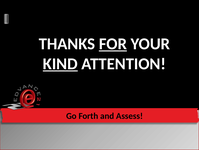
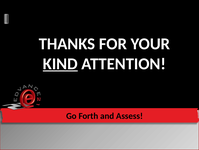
FOR underline: present -> none (113, 44)
